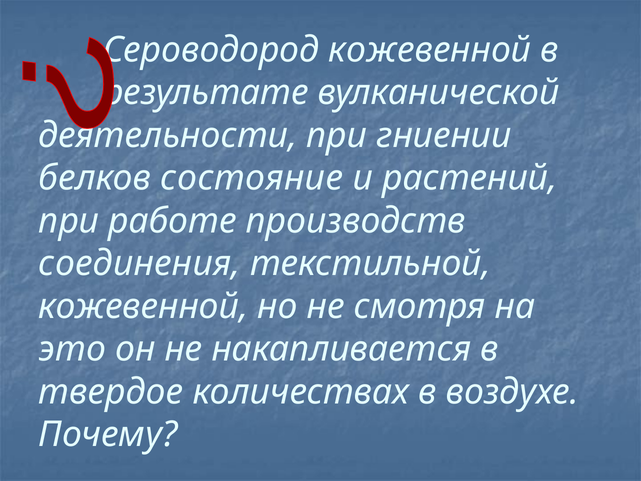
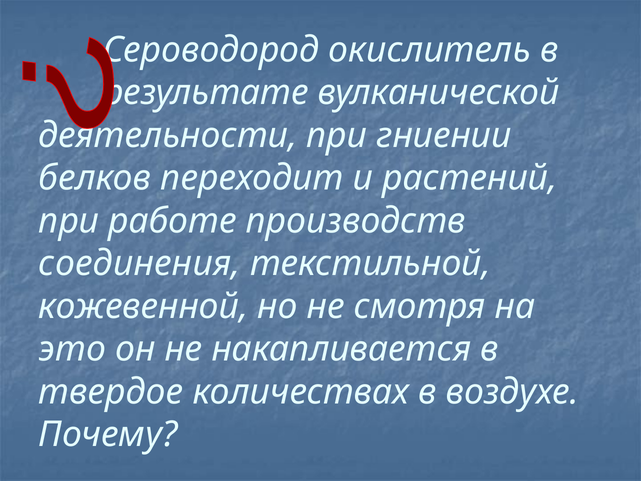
Сероводород кожевенной: кожевенной -> окислитель (430, 50)
состояние: состояние -> переходит (252, 178)
